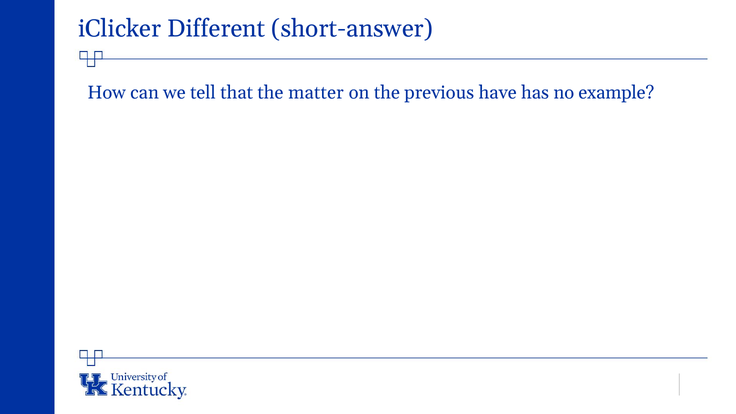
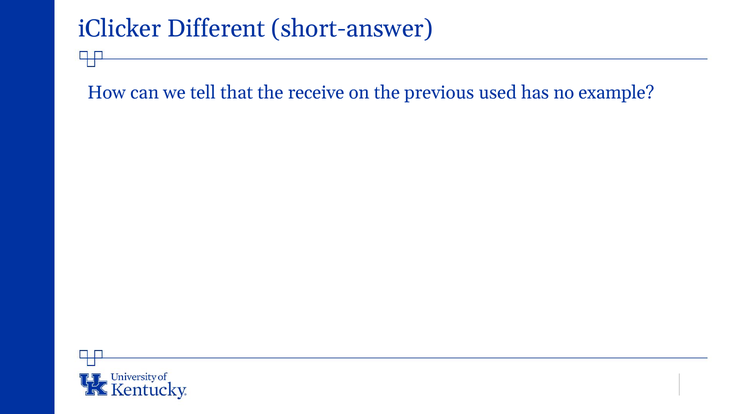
matter: matter -> receive (316, 93)
have: have -> used (498, 93)
